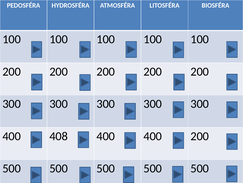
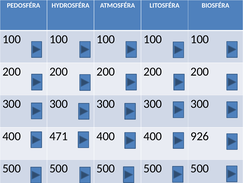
408: 408 -> 471 (59, 136)
400 200: 200 -> 926 (200, 136)
